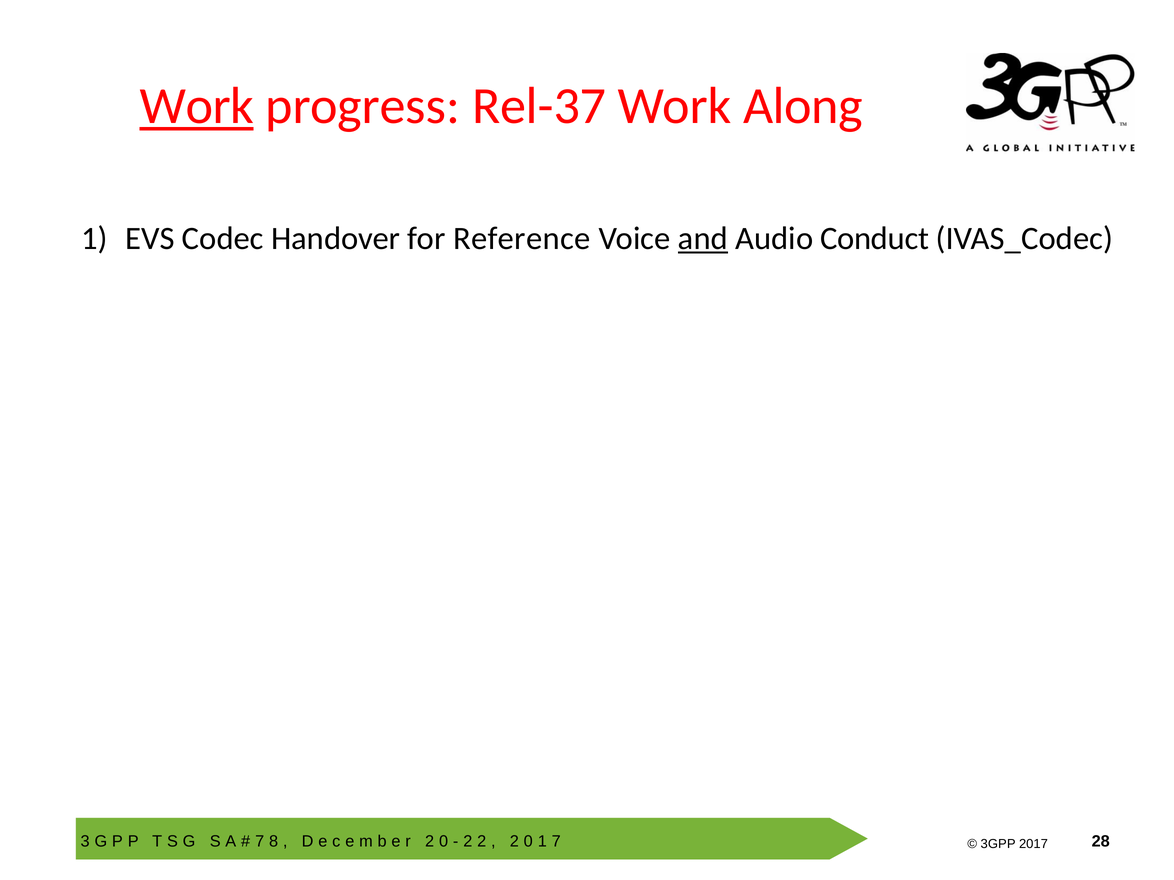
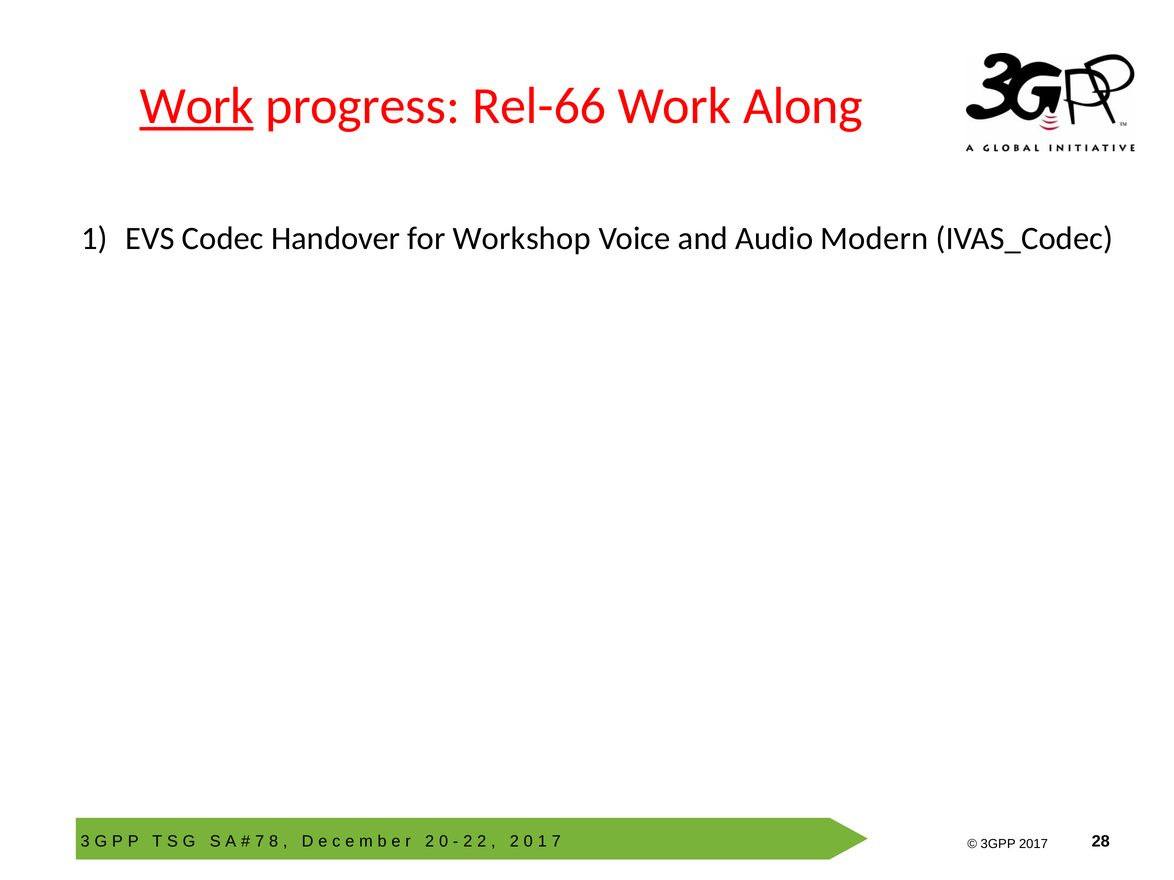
Rel-37: Rel-37 -> Rel-66 (539, 106)
Reference: Reference -> Workshop (522, 239)
and underline: present -> none (703, 239)
Conduct: Conduct -> Modern (874, 239)
